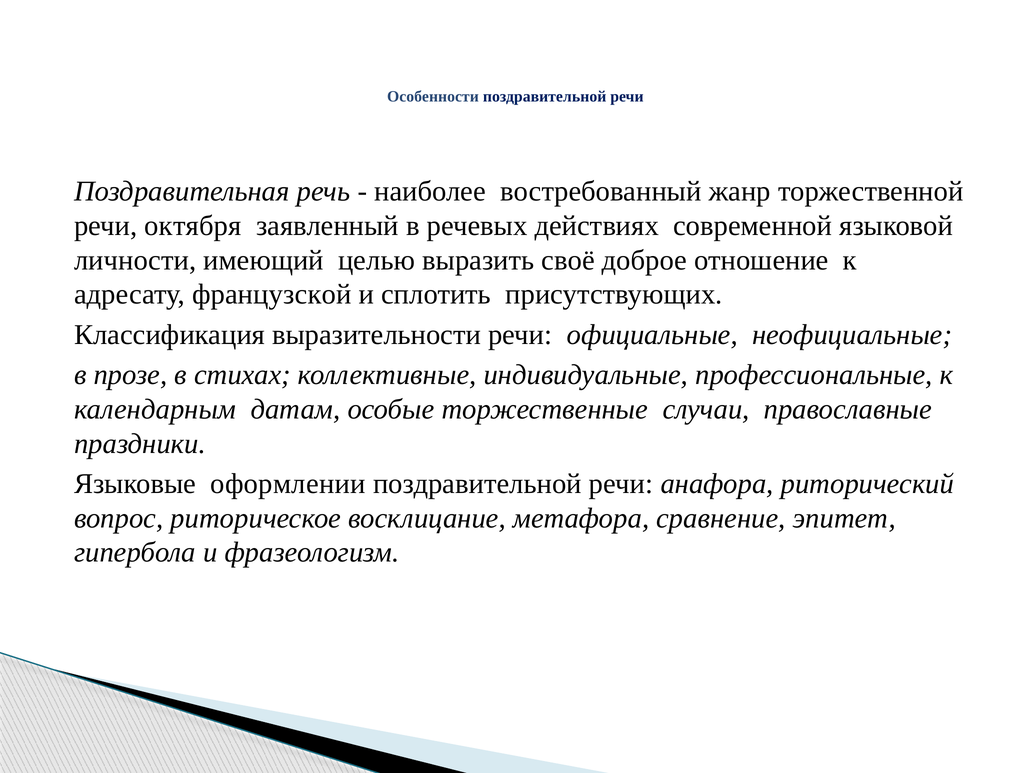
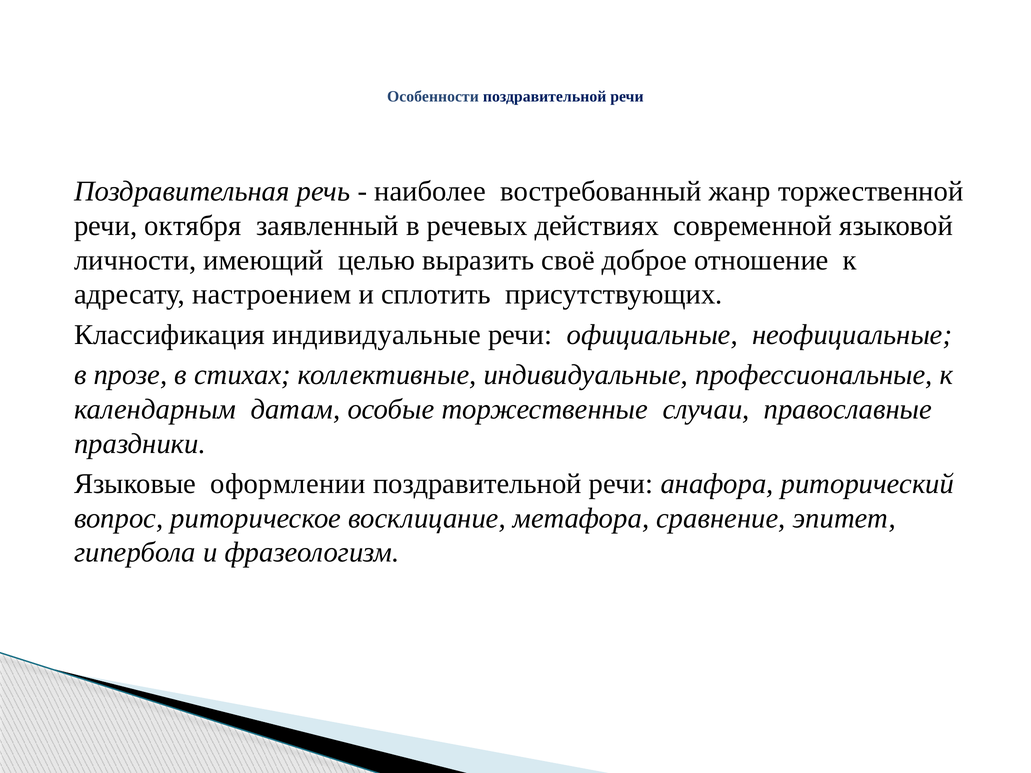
французской: французской -> настроением (272, 295)
Классификация выразительности: выразительности -> индивидуальные (376, 335)
